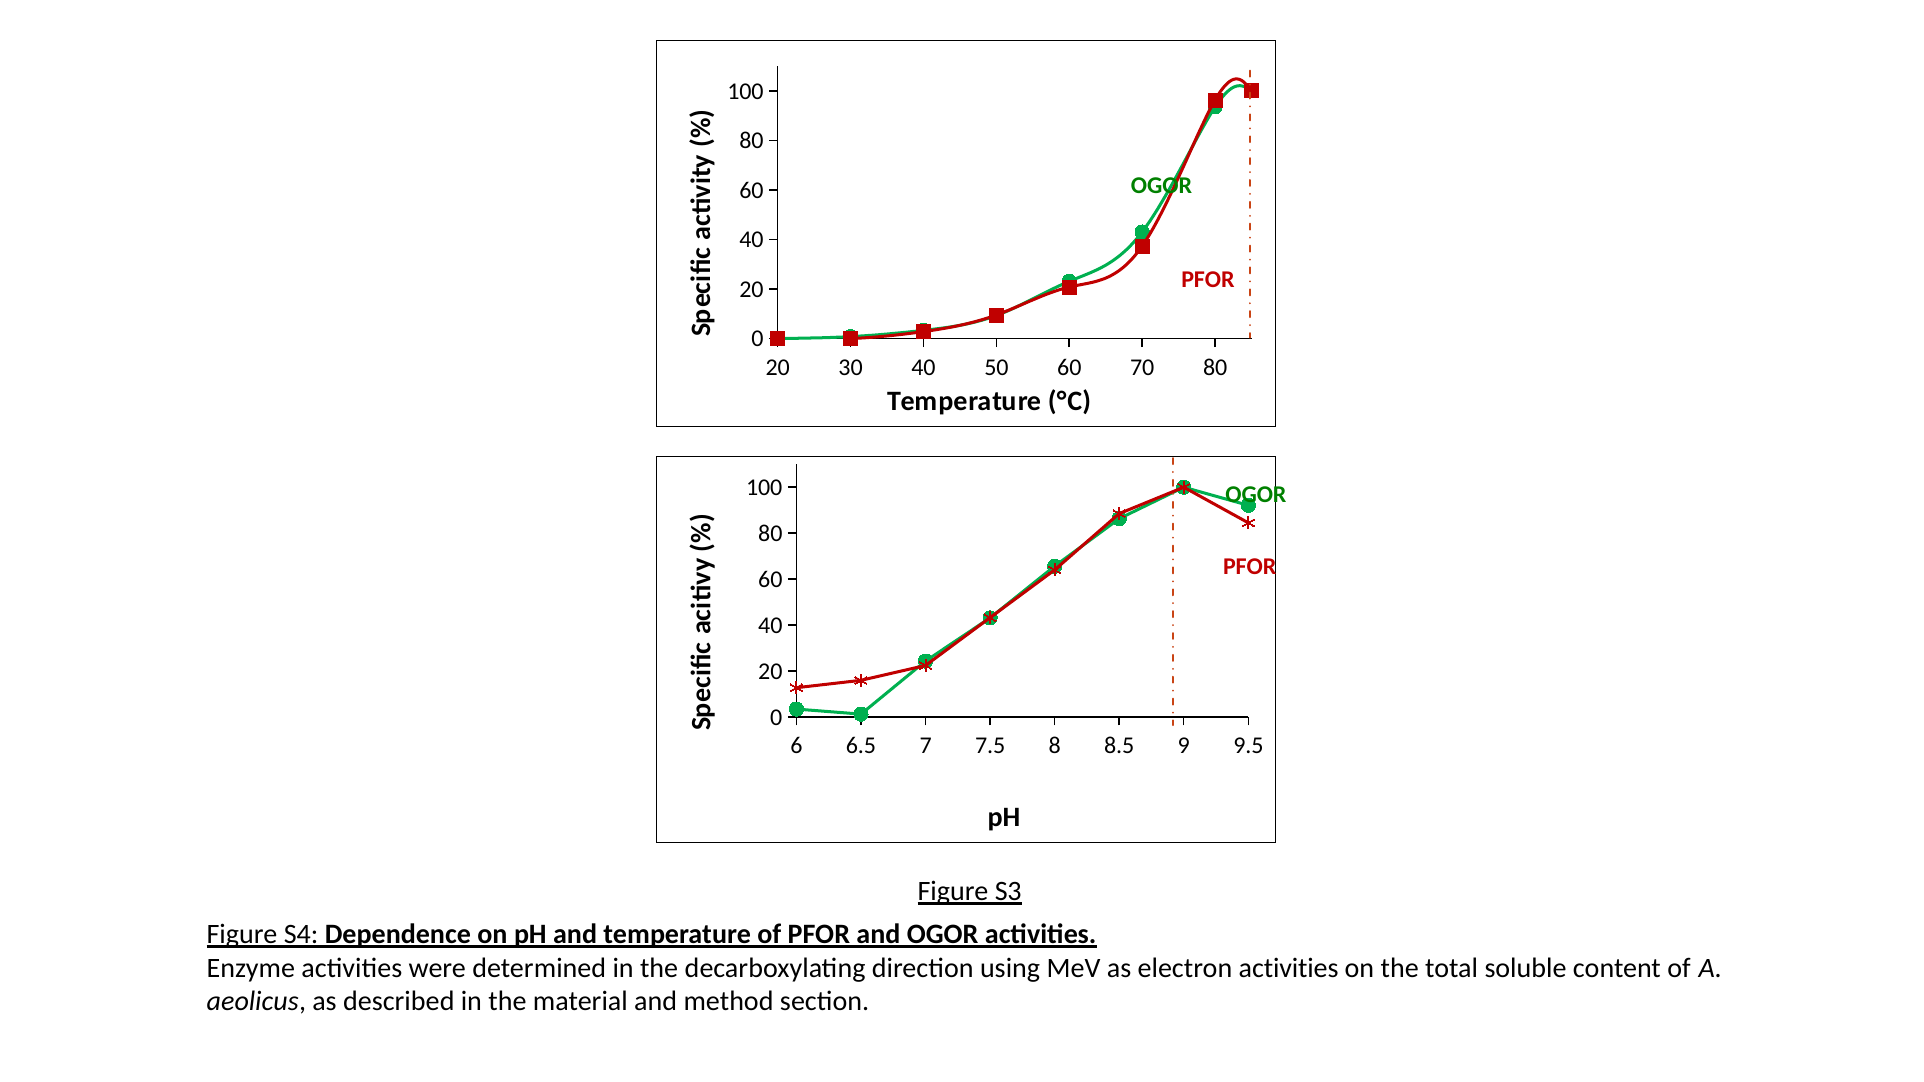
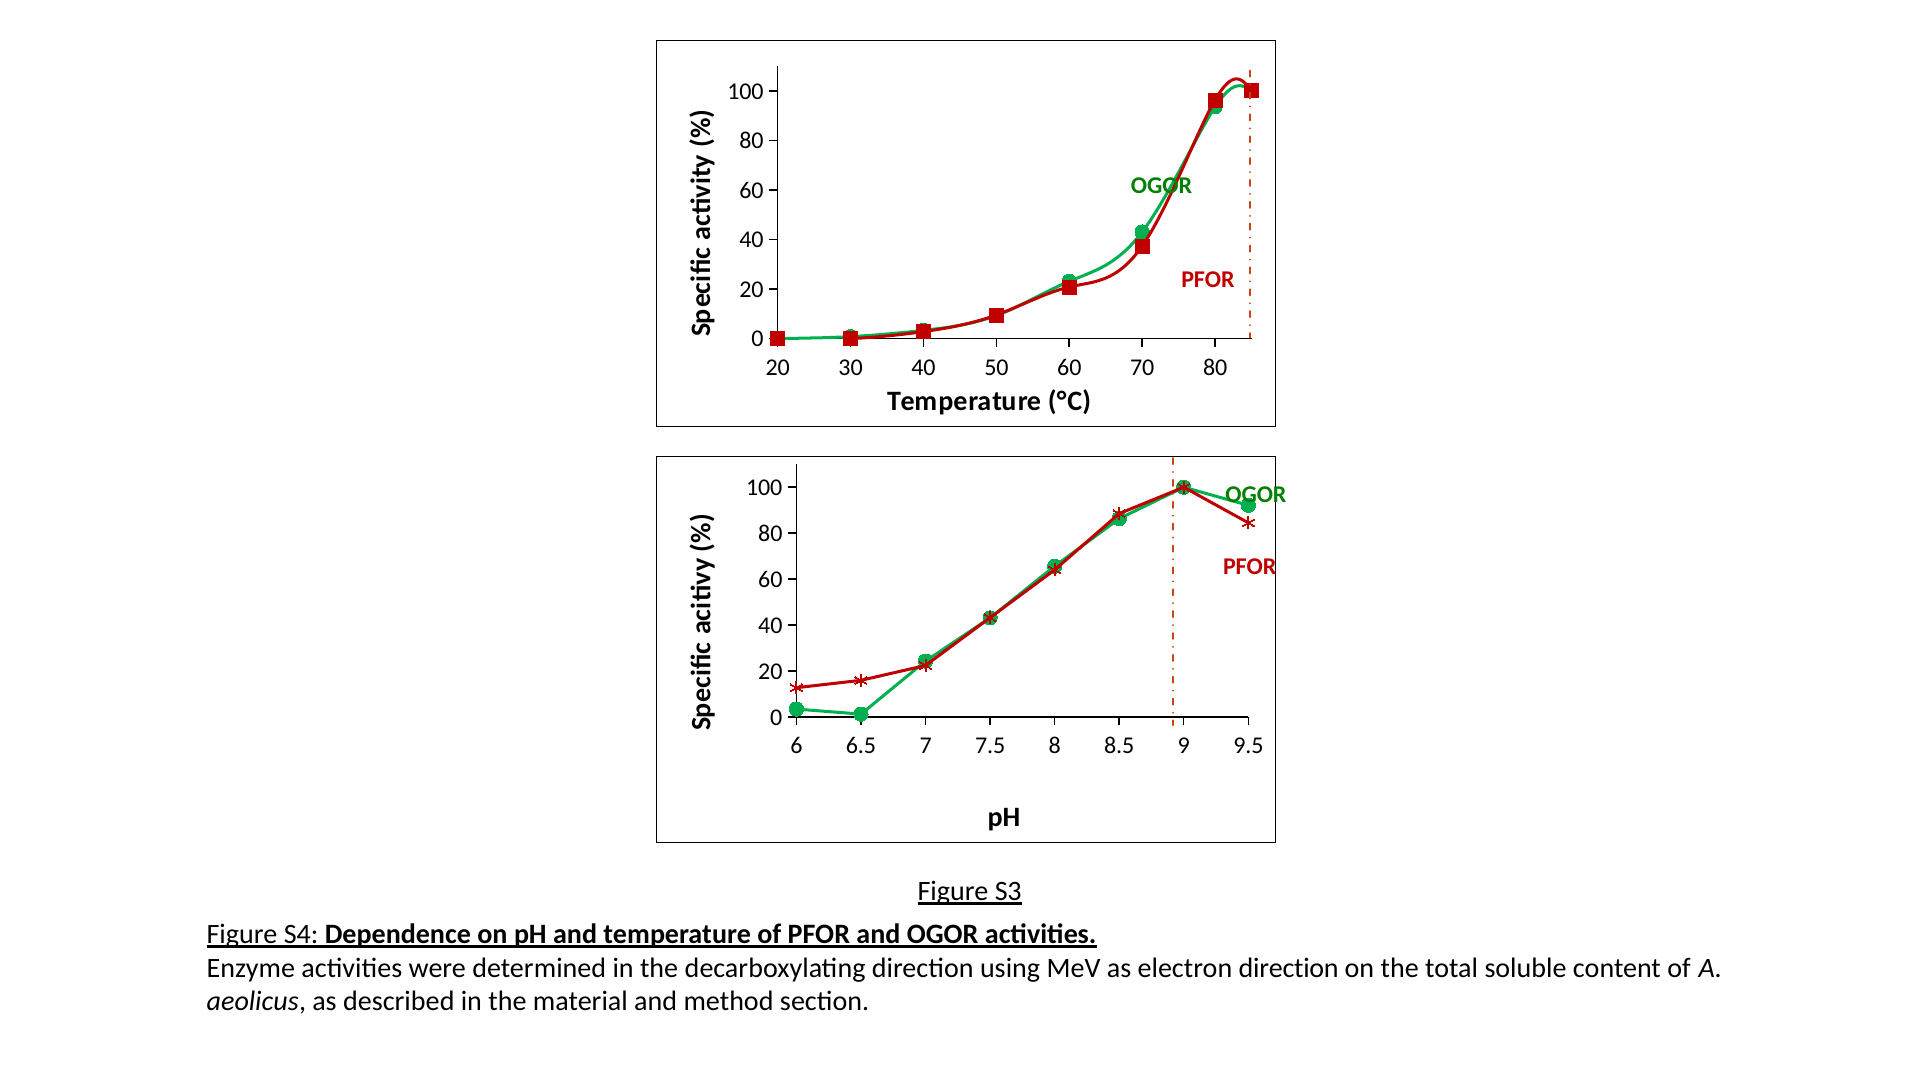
electron activities: activities -> direction (1289, 968)
